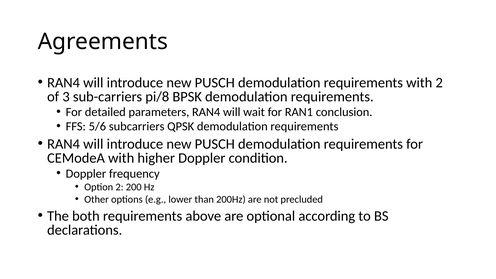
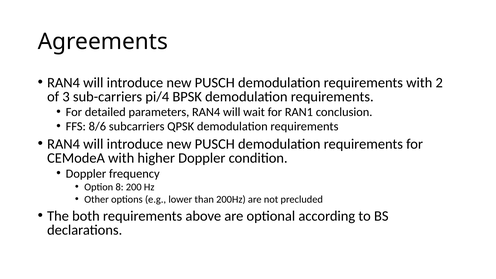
pi/8: pi/8 -> pi/4 (157, 97)
5/6: 5/6 -> 8/6 (97, 127)
Option 2: 2 -> 8 (120, 187)
